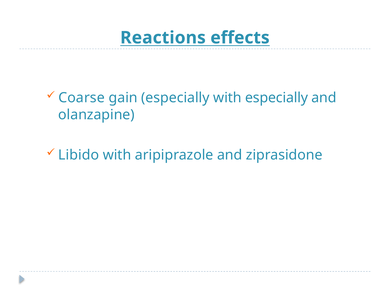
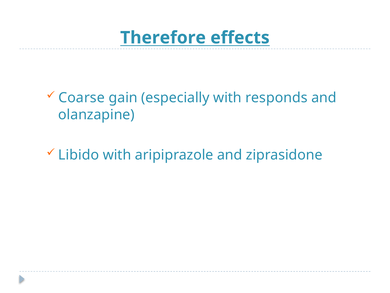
Reactions: Reactions -> Therefore (163, 38)
with especially: especially -> responds (276, 98)
